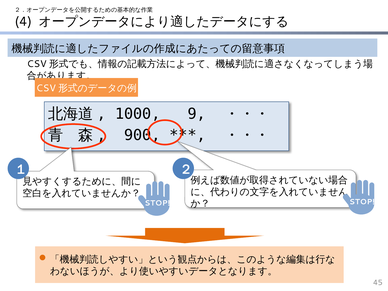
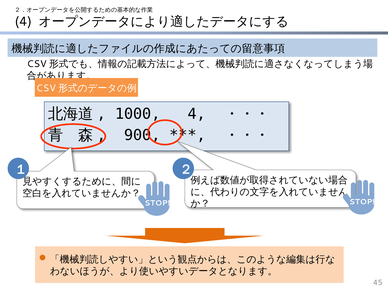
1000 9: 9 -> 4 (197, 114)
